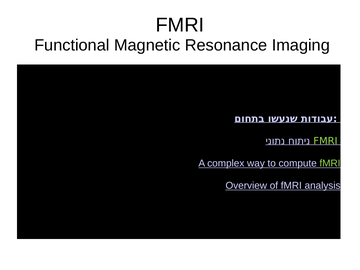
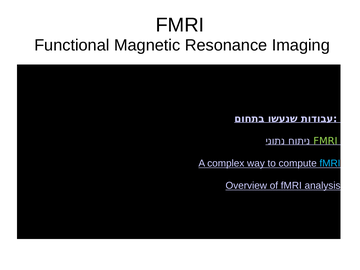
fMRI colour: light green -> light blue (330, 163)
